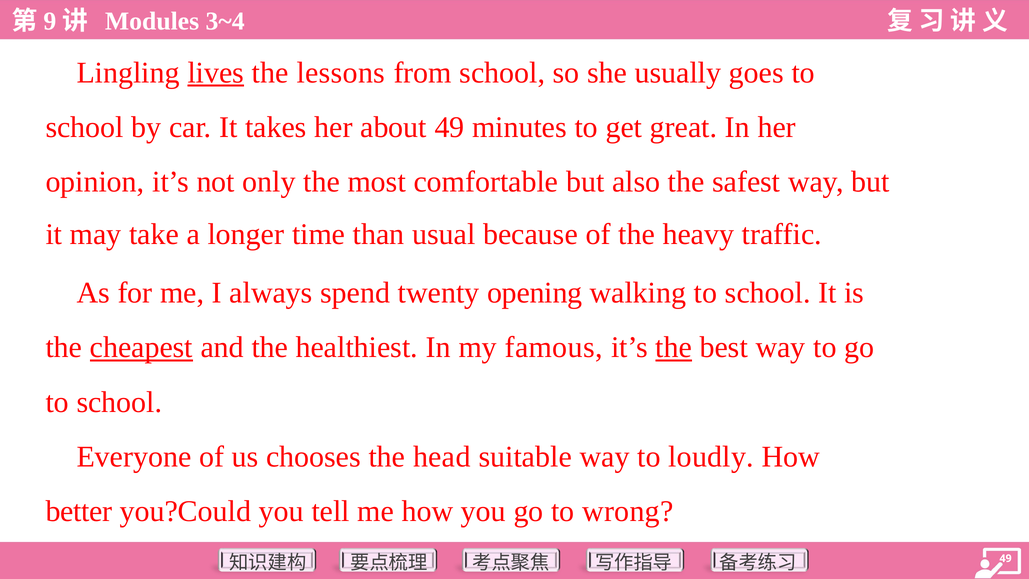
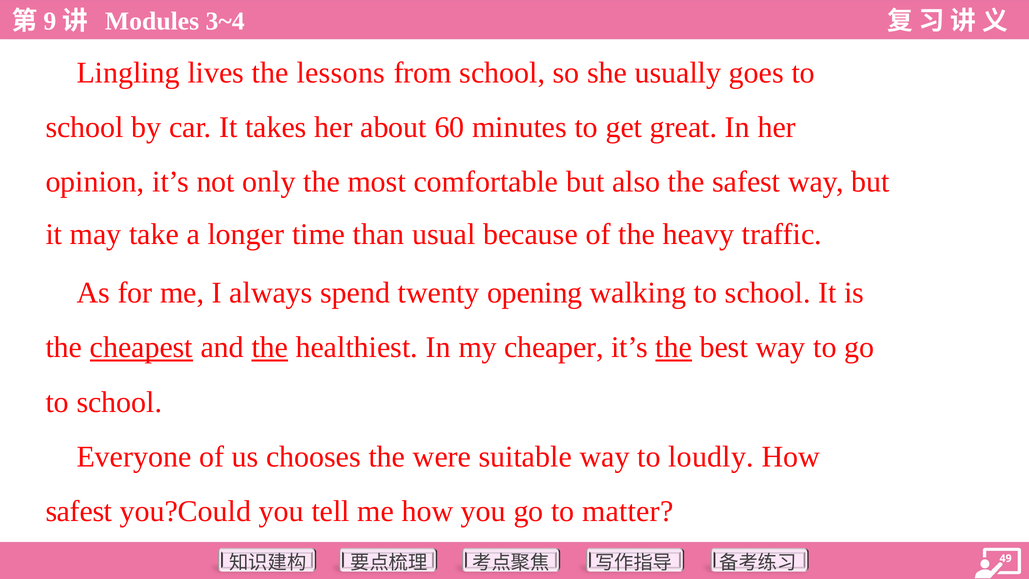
lives underline: present -> none (216, 73)
about 49: 49 -> 60 (450, 127)
the underline: none -> present (270, 347)
famous: famous -> cheaper (554, 347)
head: head -> were (442, 457)
better: better -> safest (79, 511)
wrong: wrong -> matter (628, 511)
